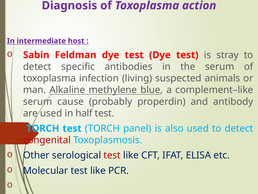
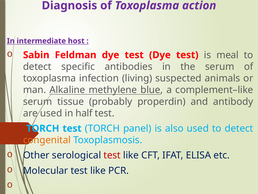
stray: stray -> meal (228, 55)
cause: cause -> tissue (71, 101)
congenital colour: red -> orange (47, 140)
